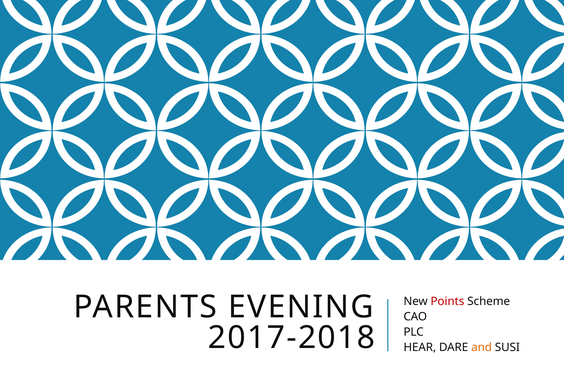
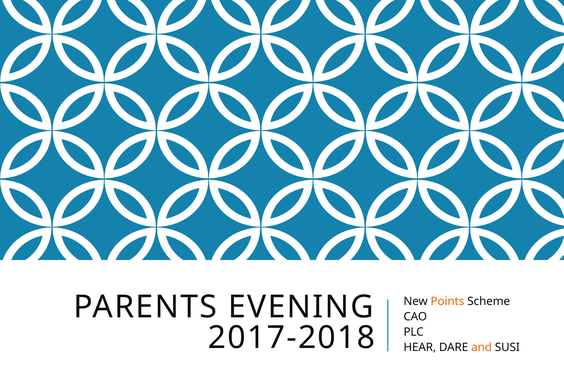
Points colour: red -> orange (447, 302)
